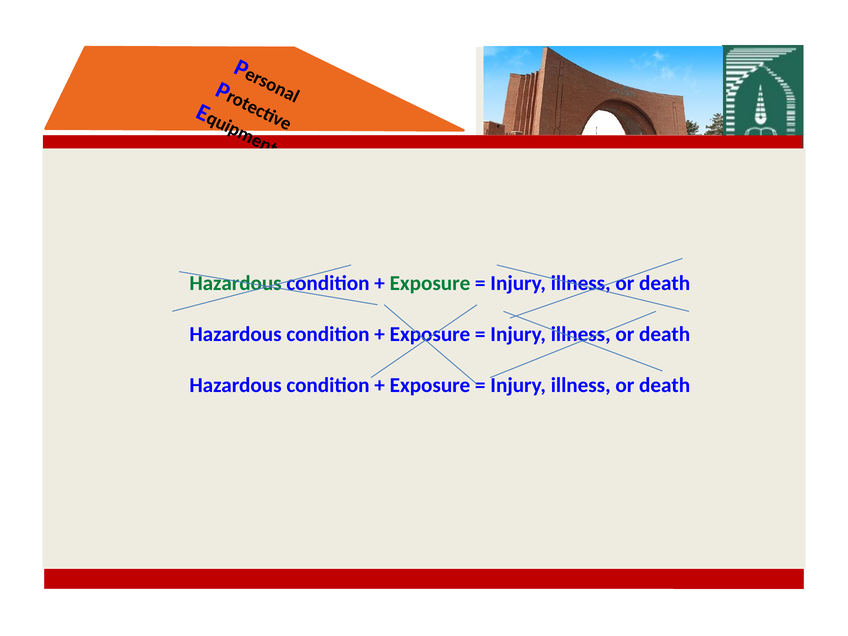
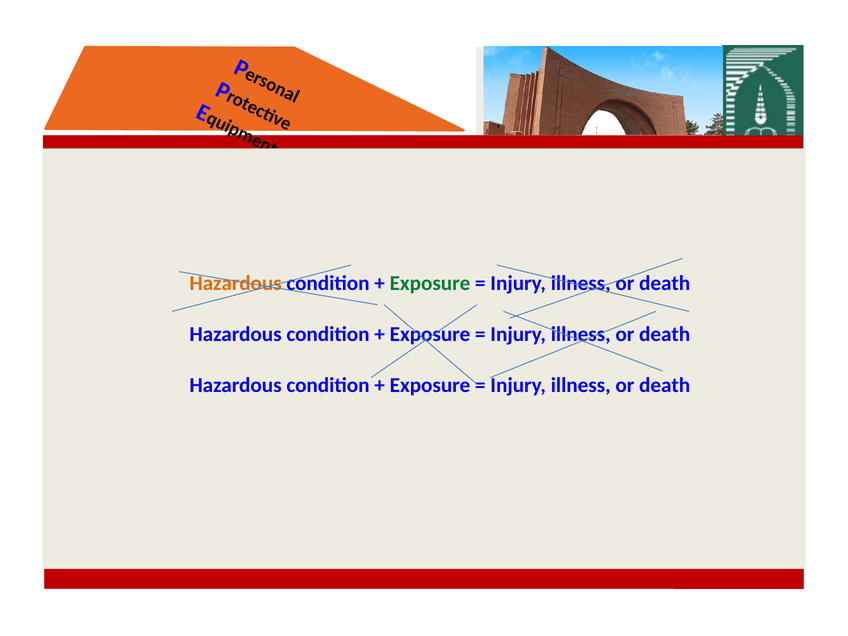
Hazardous colour: green -> orange (236, 283)
